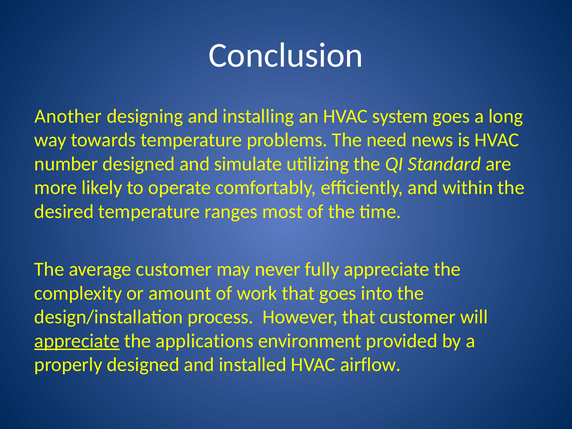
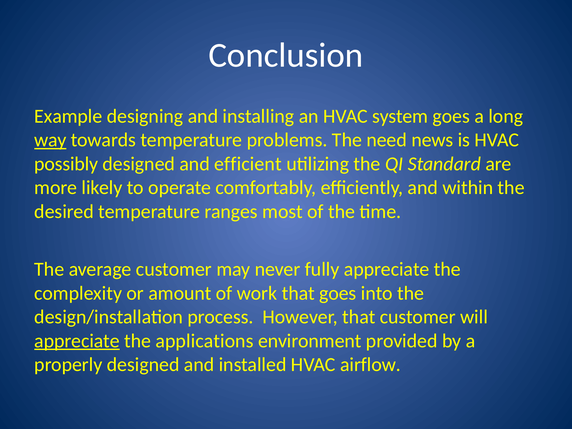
Another: Another -> Example (68, 116)
way underline: none -> present (50, 140)
number: number -> possibly (66, 164)
simulate: simulate -> efficient (248, 164)
